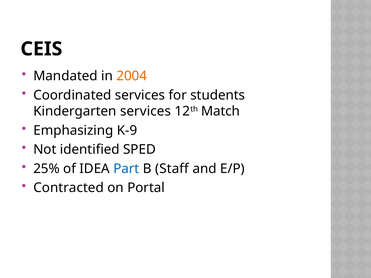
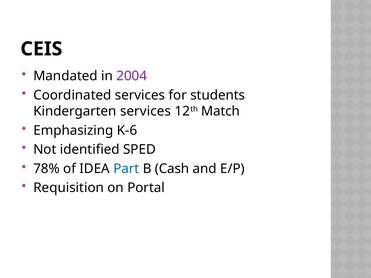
2004 colour: orange -> purple (132, 76)
K-9: K-9 -> K-6 (127, 130)
25%: 25% -> 78% (47, 169)
Staff: Staff -> Cash (172, 169)
Contracted: Contracted -> Requisition (69, 188)
